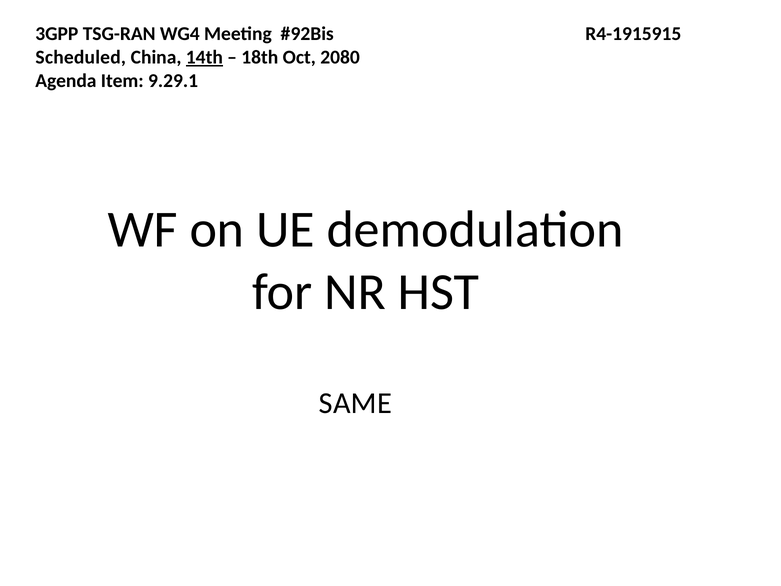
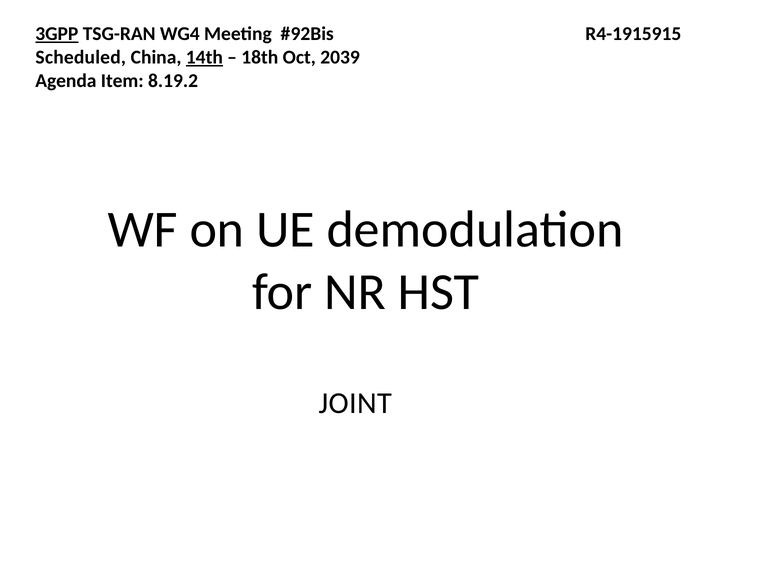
3GPP underline: none -> present (57, 34)
2080: 2080 -> 2039 (340, 57)
9.29.1: 9.29.1 -> 8.19.2 (173, 81)
SAME: SAME -> JOINT (355, 403)
